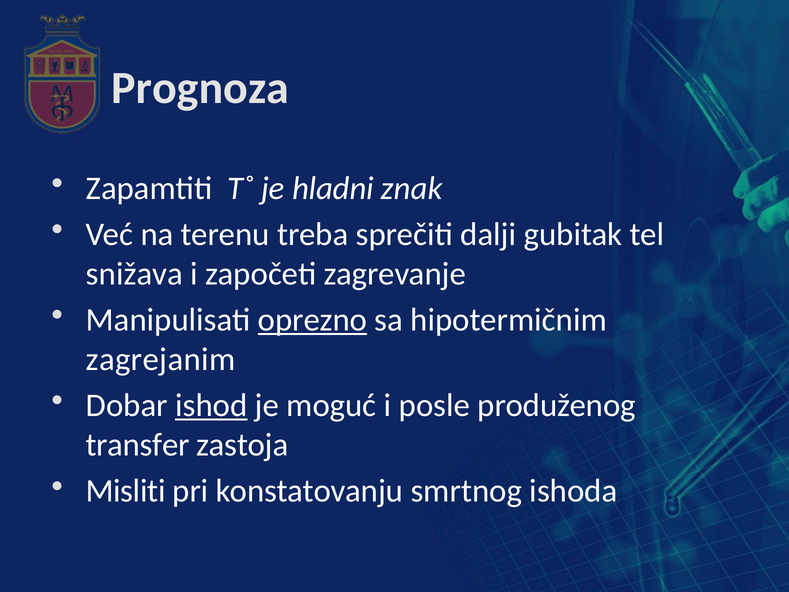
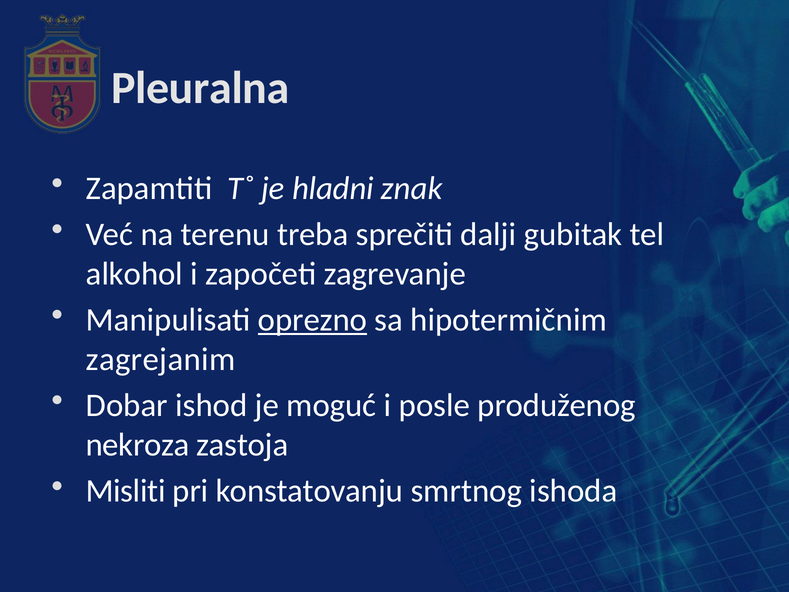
Prognoza: Prognoza -> Pleuralna (200, 88)
snižava: snižava -> alkohol (134, 274)
ishod underline: present -> none (211, 405)
transfer: transfer -> nekroza (138, 445)
